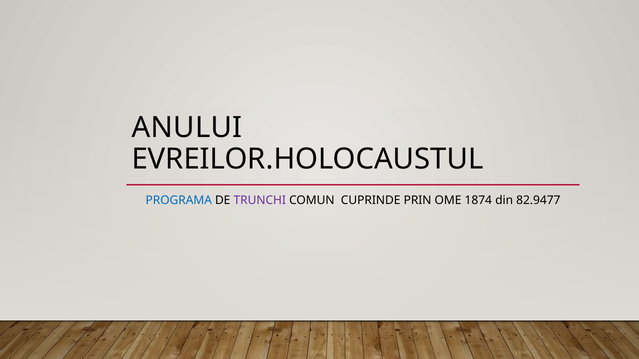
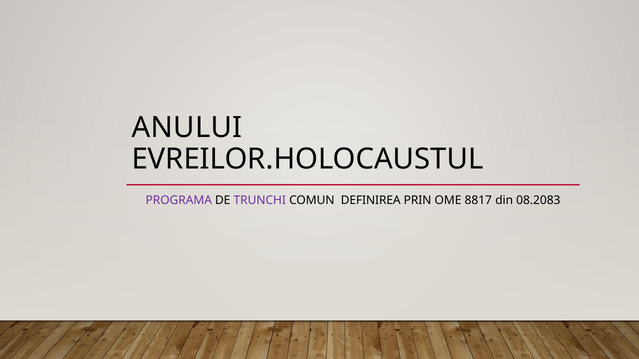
PROGRAMA colour: blue -> purple (179, 201)
CUPRINDE: CUPRINDE -> DEFINIREA (371, 201)
1874: 1874 -> 8817 (478, 201)
82.9477: 82.9477 -> 08.2083 (538, 201)
